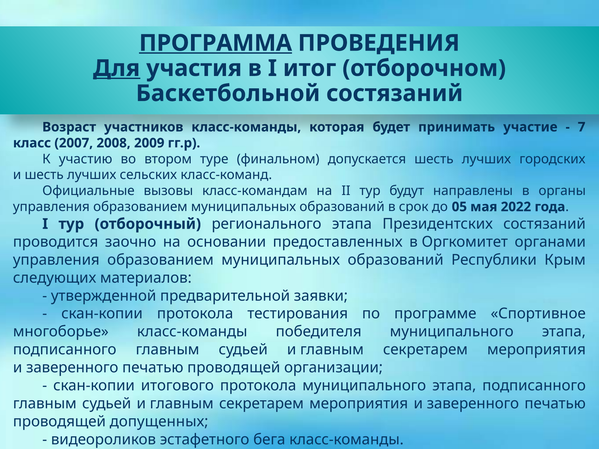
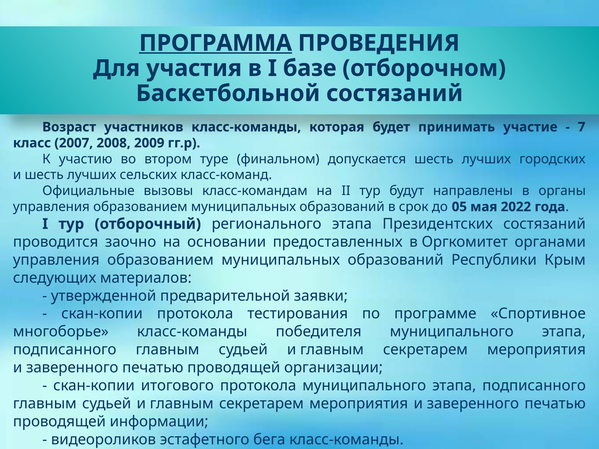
Для underline: present -> none (116, 68)
итог: итог -> базе (310, 68)
допущенных: допущенных -> информации (159, 422)
